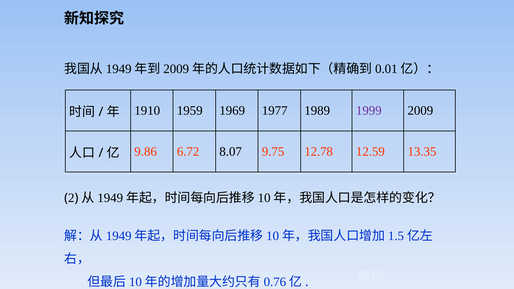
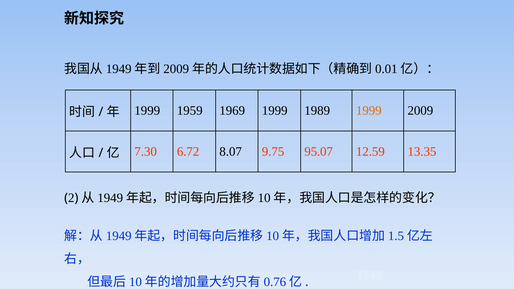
1910: 1910 -> 1999 (147, 111)
1969 1977: 1977 -> 1999 (275, 111)
1999 colour: purple -> orange (369, 111)
9.86: 9.86 -> 7.30 (146, 152)
12.78: 12.78 -> 95.07 (319, 152)
